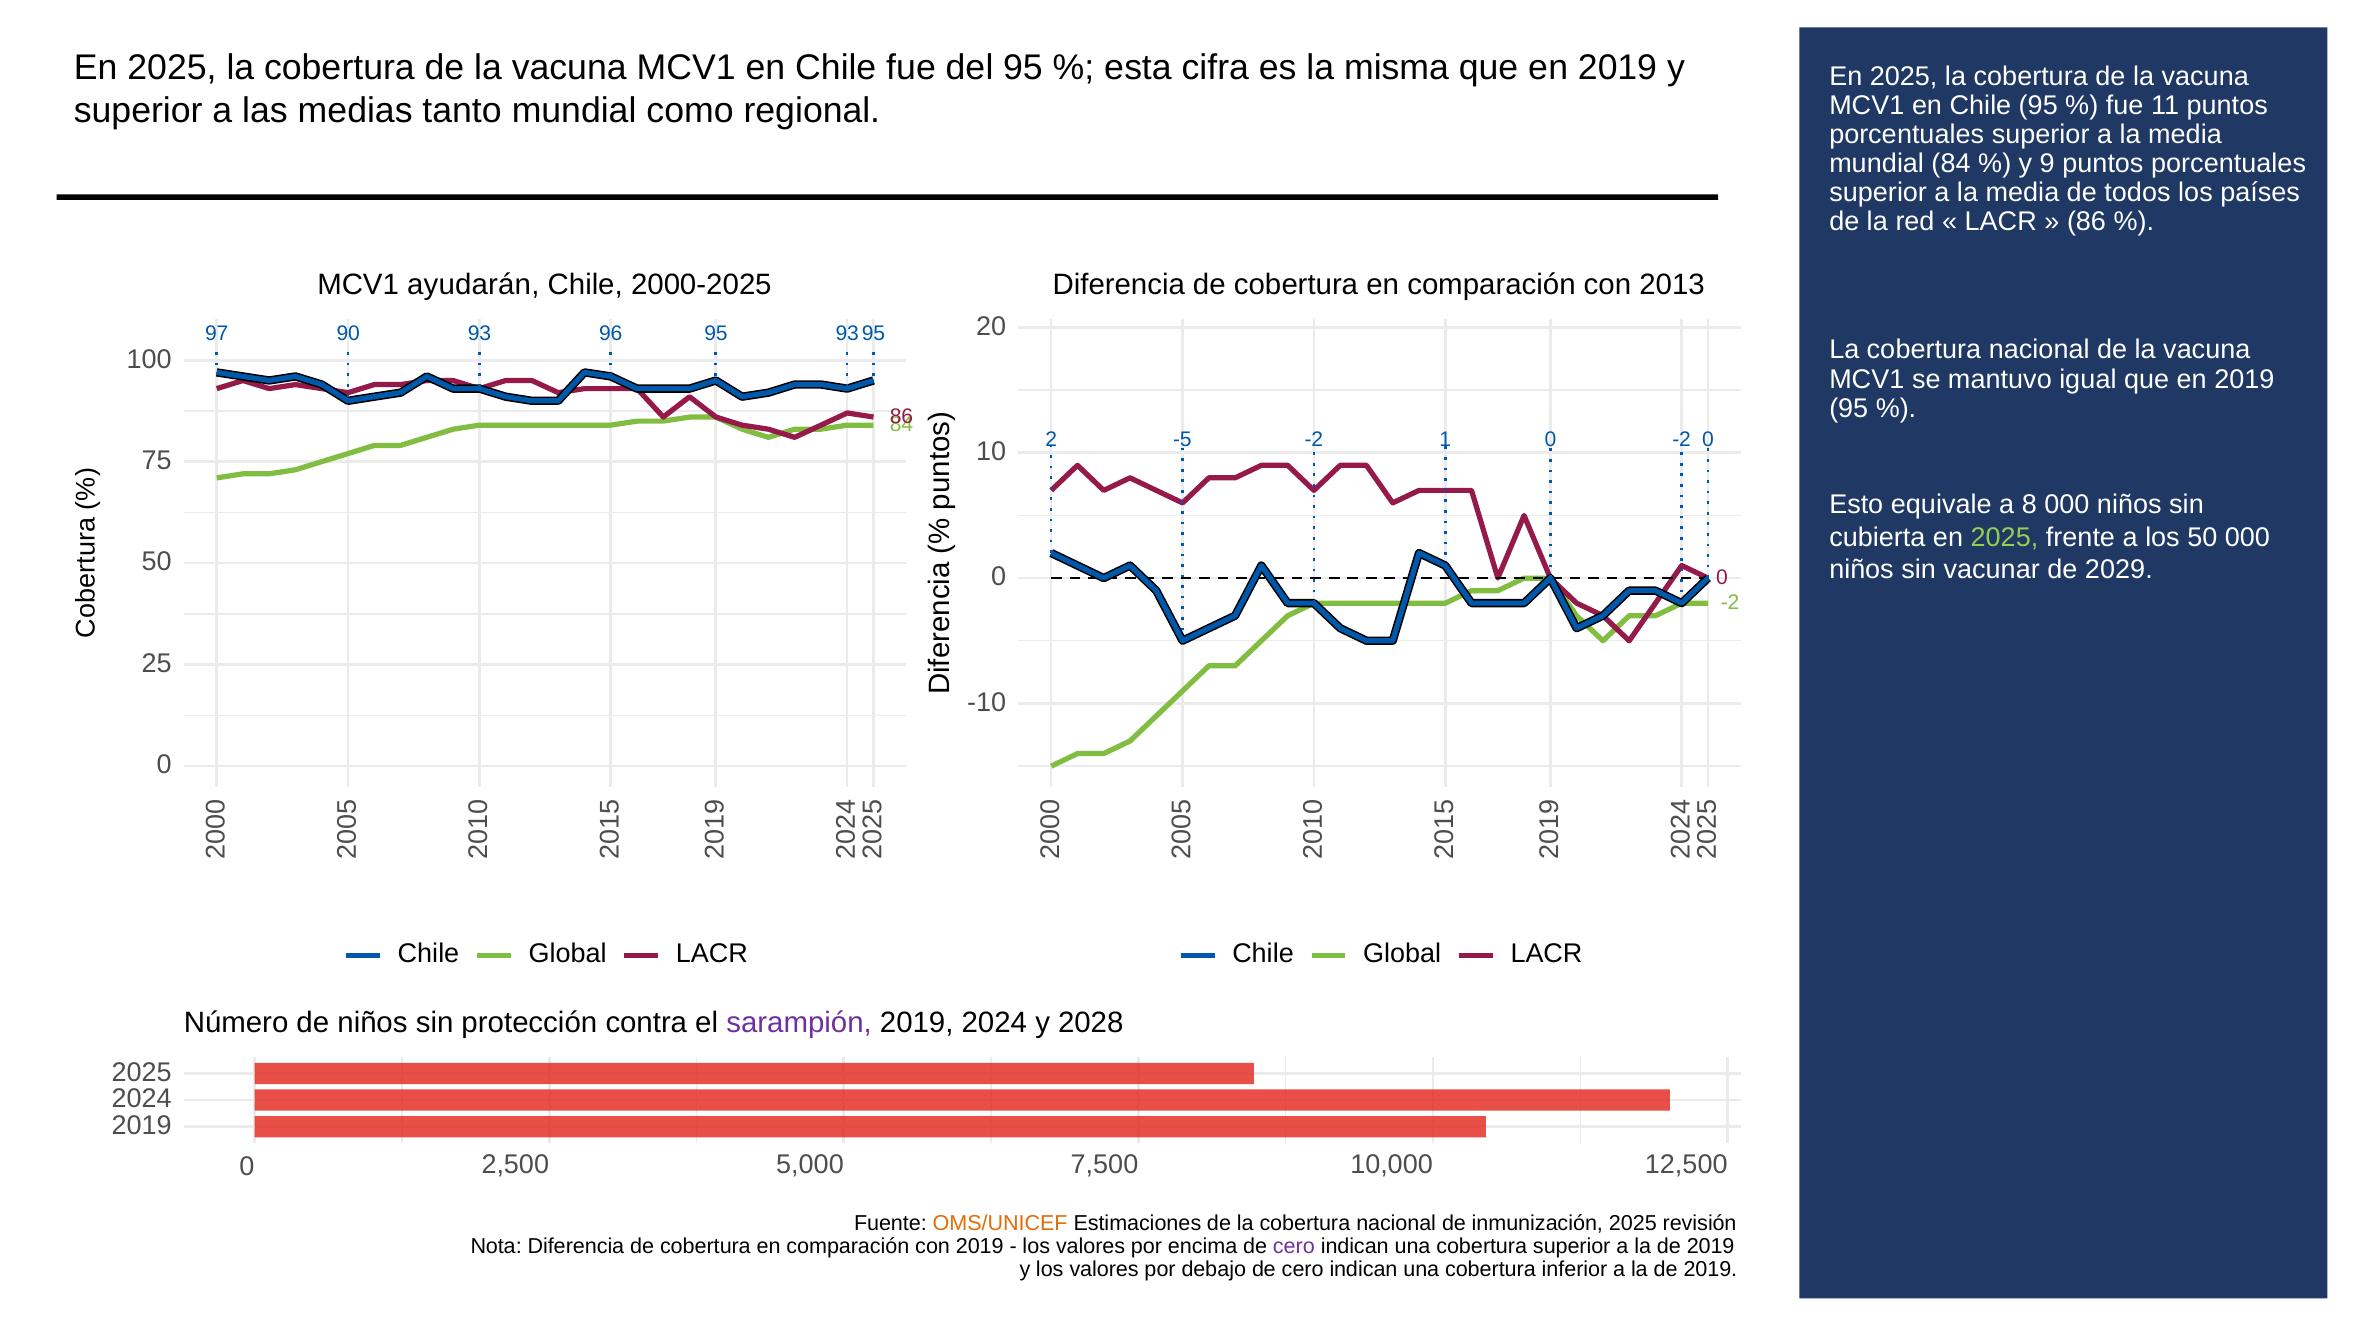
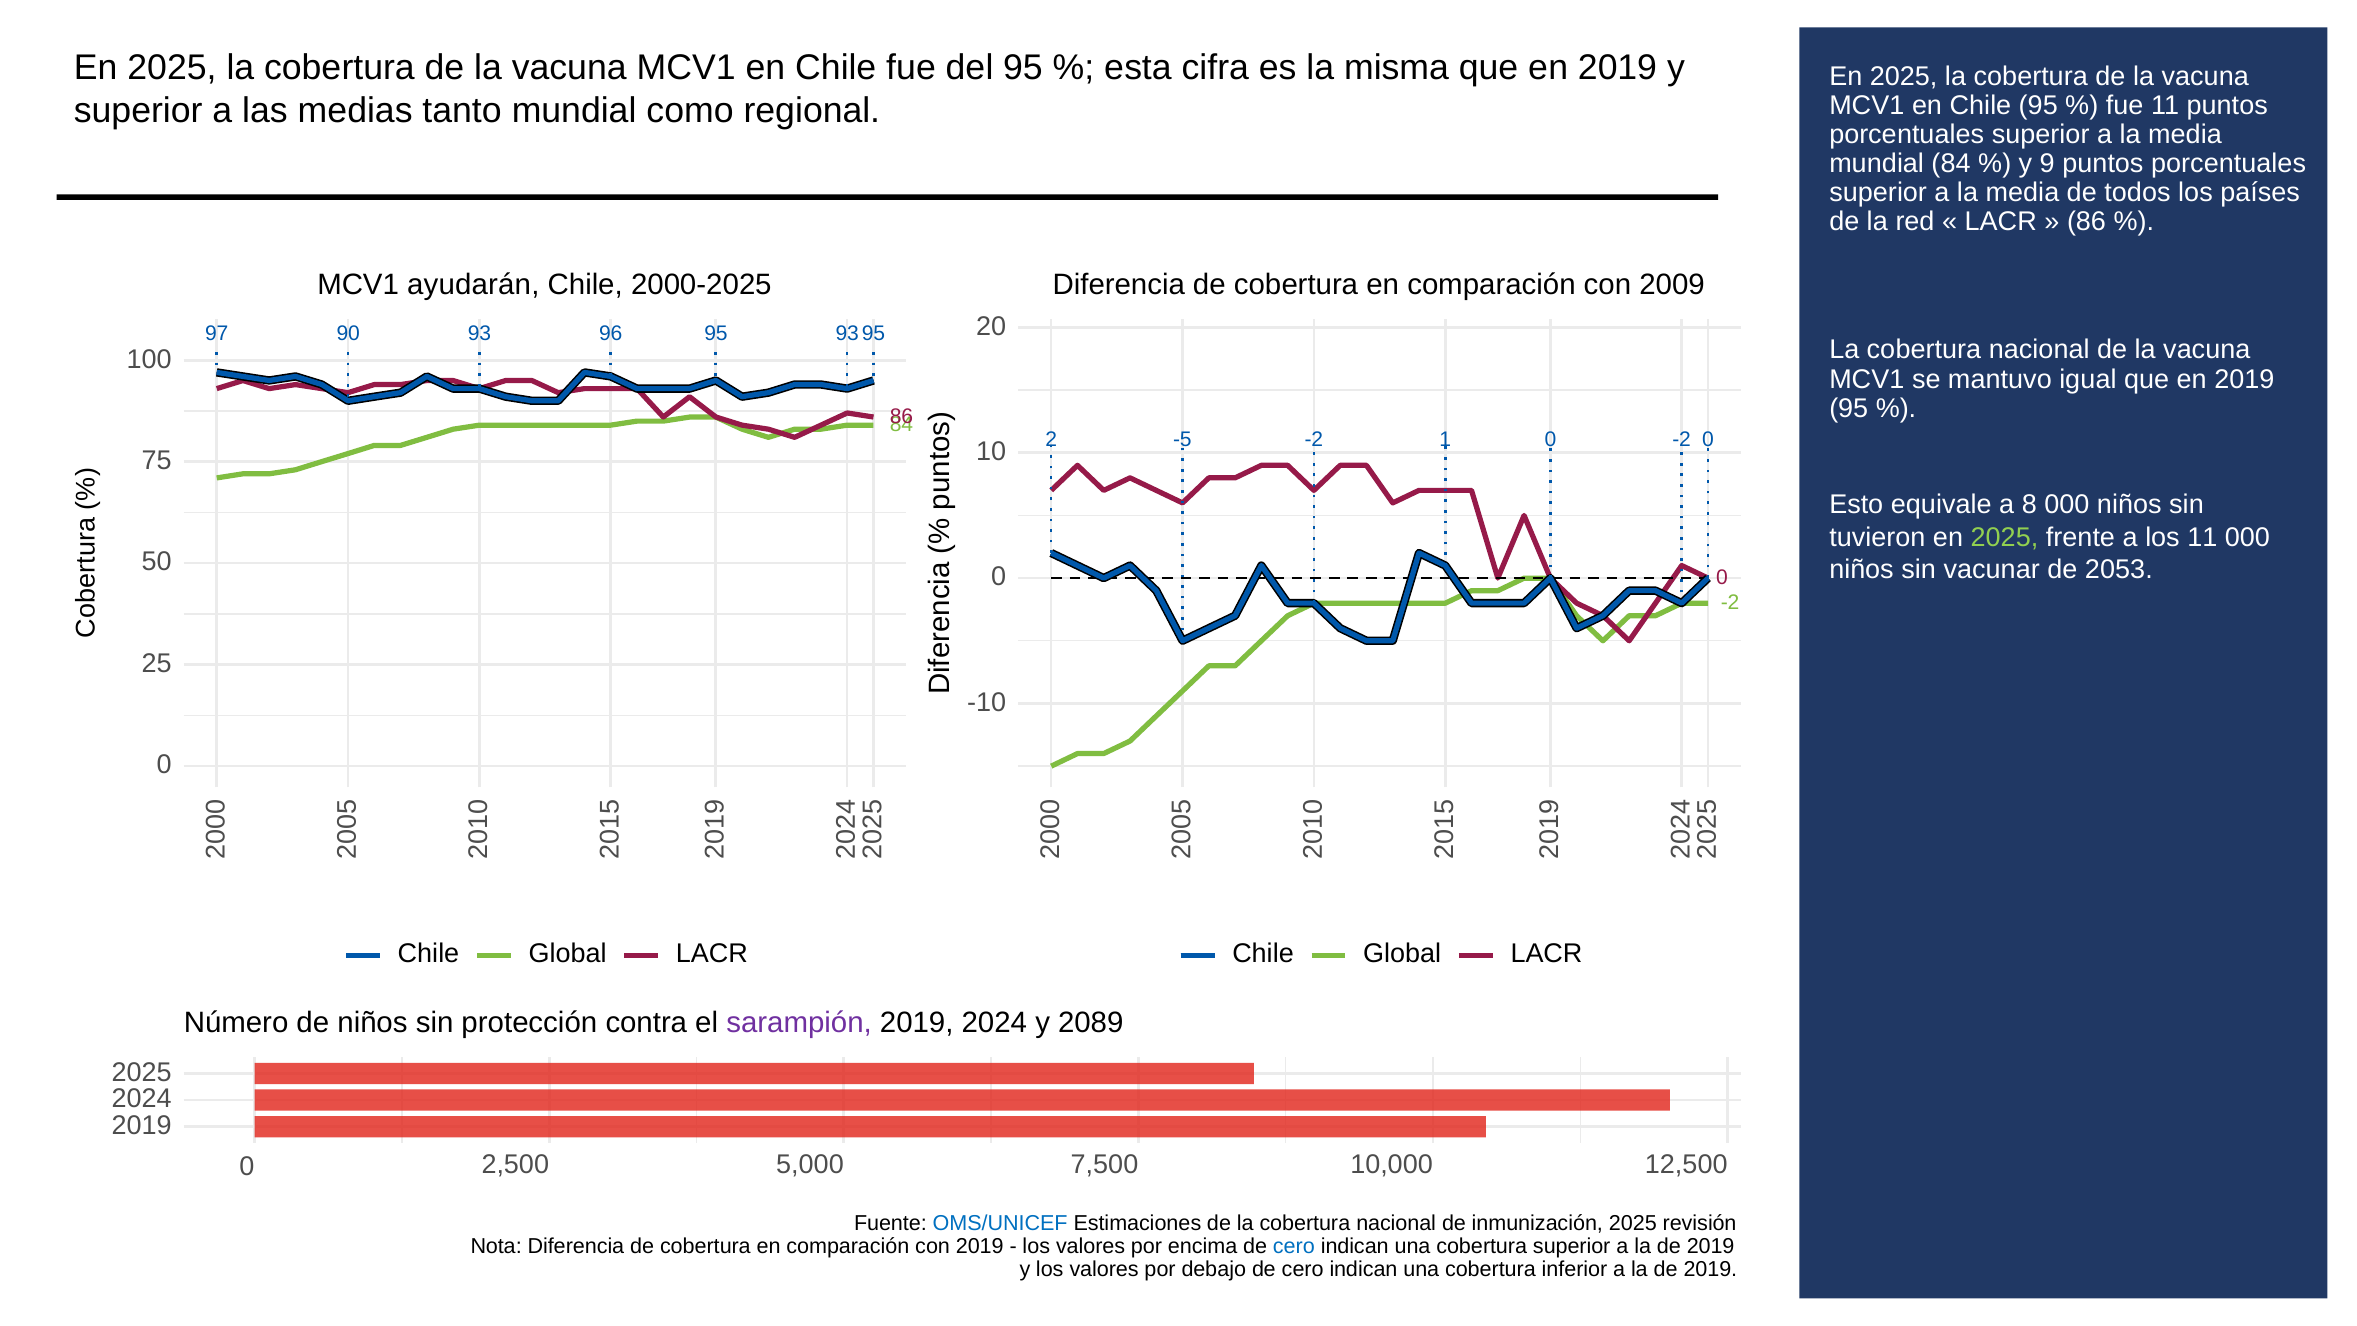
2013: 2013 -> 2009 (1672, 284)
cubierta: cubierta -> tuvieron (1877, 537)
los 50: 50 -> 11 (2202, 537)
2029: 2029 -> 2053 (2119, 570)
2028: 2028 -> 2089 (1091, 1023)
OMS/UNICEF colour: orange -> blue (1000, 1223)
cero colour: purple -> blue (1294, 1246)
